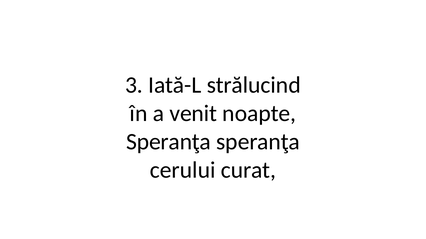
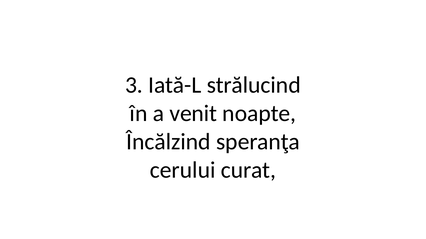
Speranţa: Speranţa -> Încălzind (169, 142)
